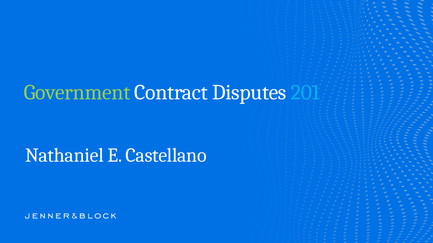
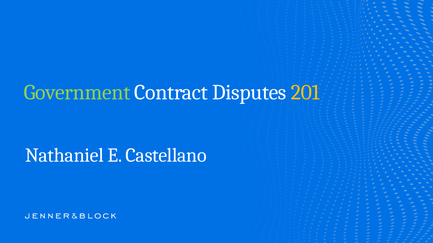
201 colour: light blue -> yellow (305, 93)
